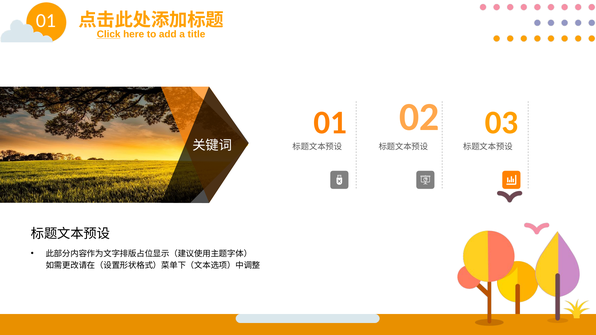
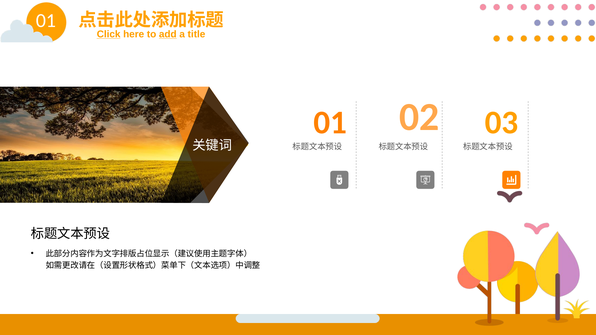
add underline: none -> present (168, 34)
